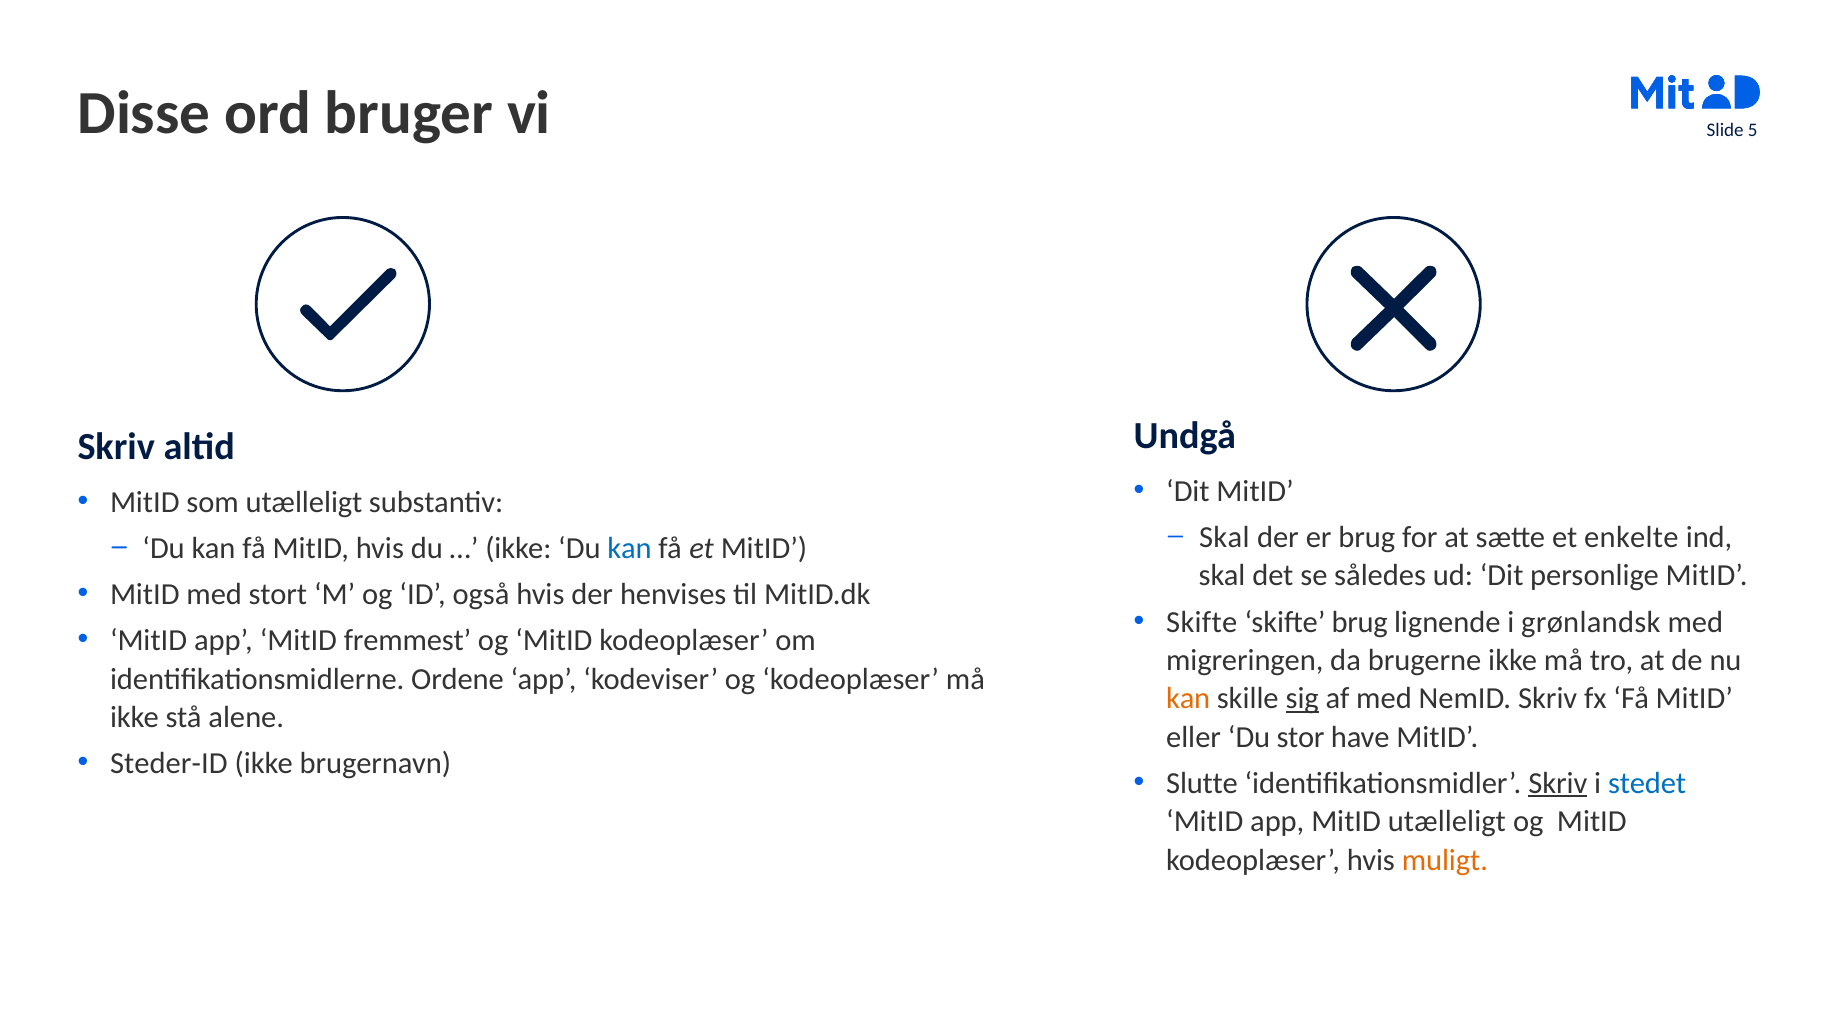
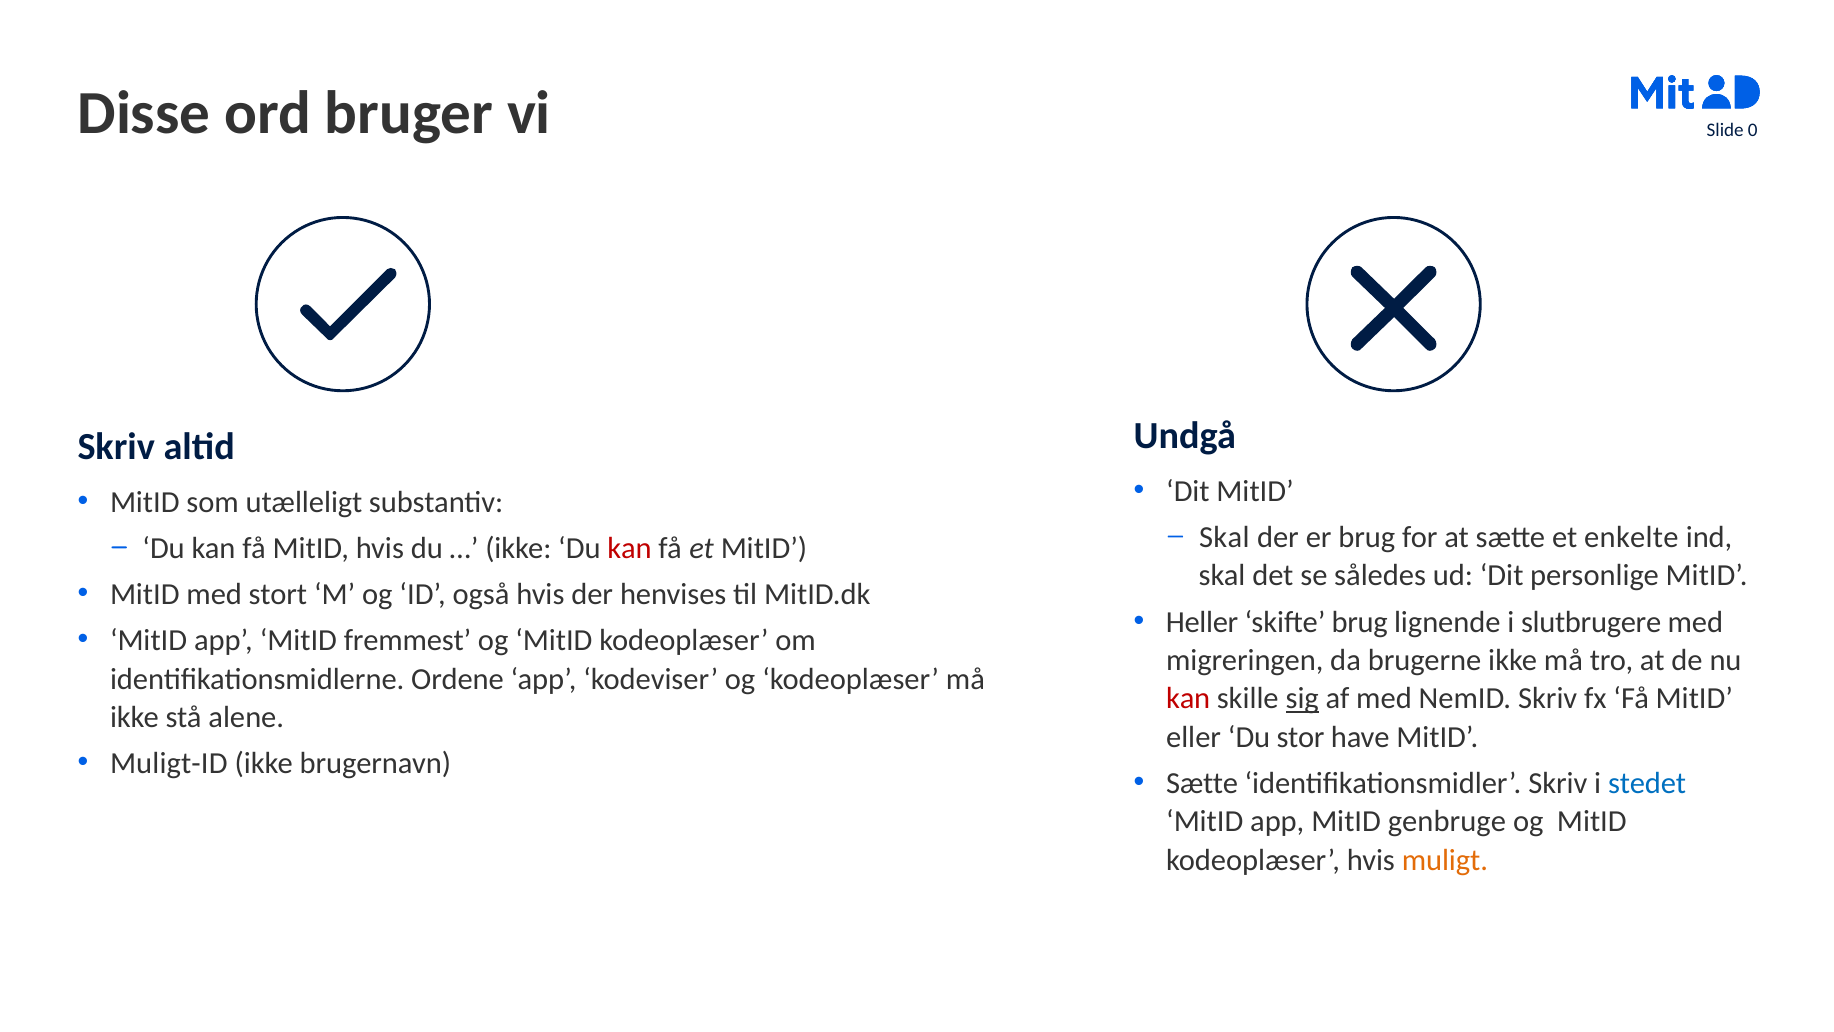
5: 5 -> 0 (1753, 130)
kan colour: blue -> red (630, 548)
Skifte: Skifte -> Heller (1202, 622)
grønlandsk: grønlandsk -> slutbrugere (1591, 622)
kan colour: orange -> red (1188, 699)
Steder-ID: Steder-ID -> Muligt-ID (169, 764)
Slutte: Slutte -> Sætte (1202, 783)
Skriv underline: present -> none (1558, 783)
MitID utælleligt: utælleligt -> genbruge (1447, 822)
